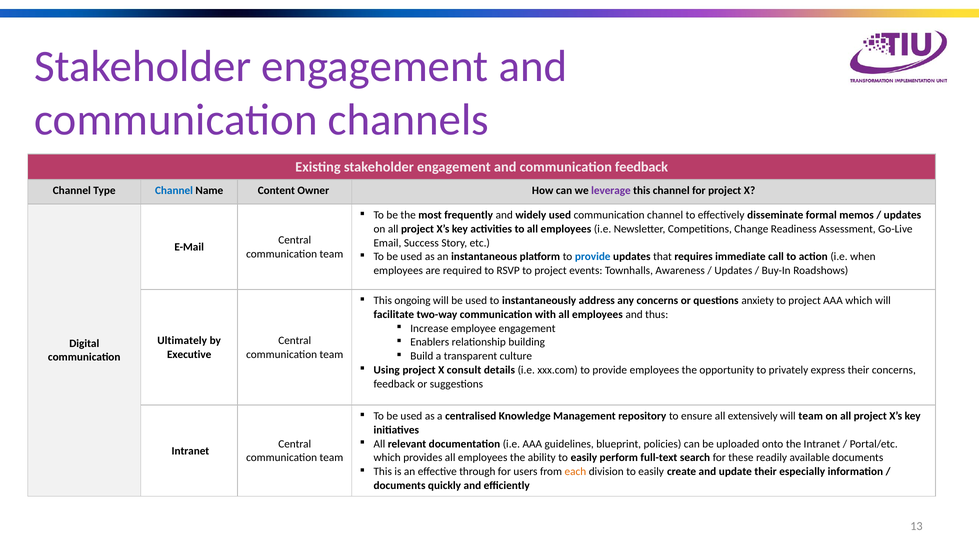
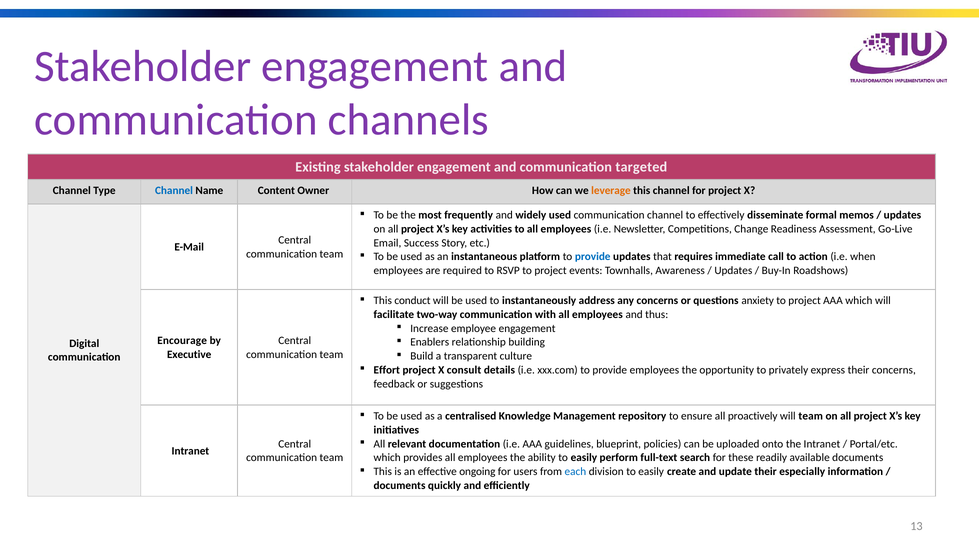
communication feedback: feedback -> targeted (641, 167)
leverage colour: purple -> orange (611, 190)
ongoing: ongoing -> conduct (413, 301)
Ultimately: Ultimately -> Encourage (182, 340)
Using: Using -> Effort (387, 370)
extensively: extensively -> proactively (753, 416)
through: through -> ongoing (477, 471)
each colour: orange -> blue (575, 471)
